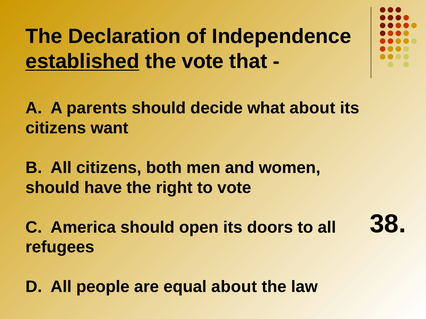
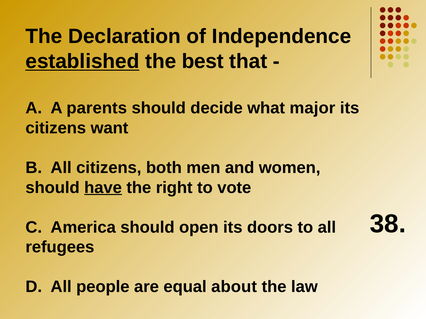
the vote: vote -> best (203, 61)
what about: about -> major (312, 108)
have underline: none -> present (103, 188)
